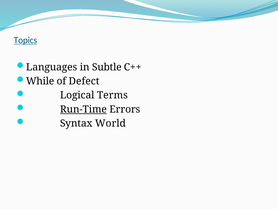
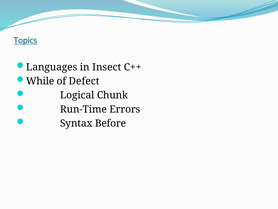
Subtle: Subtle -> Insect (107, 67)
Terms: Terms -> Chunk (113, 95)
Run-Time underline: present -> none (84, 109)
World: World -> Before (111, 123)
